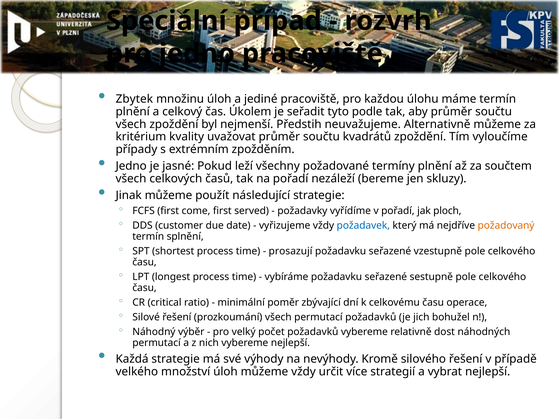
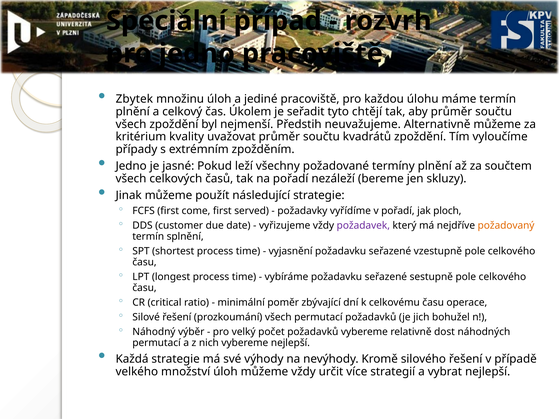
podle: podle -> chtějí (367, 112)
požadavek colour: blue -> purple (363, 226)
prosazují: prosazují -> vyjasnění (291, 251)
